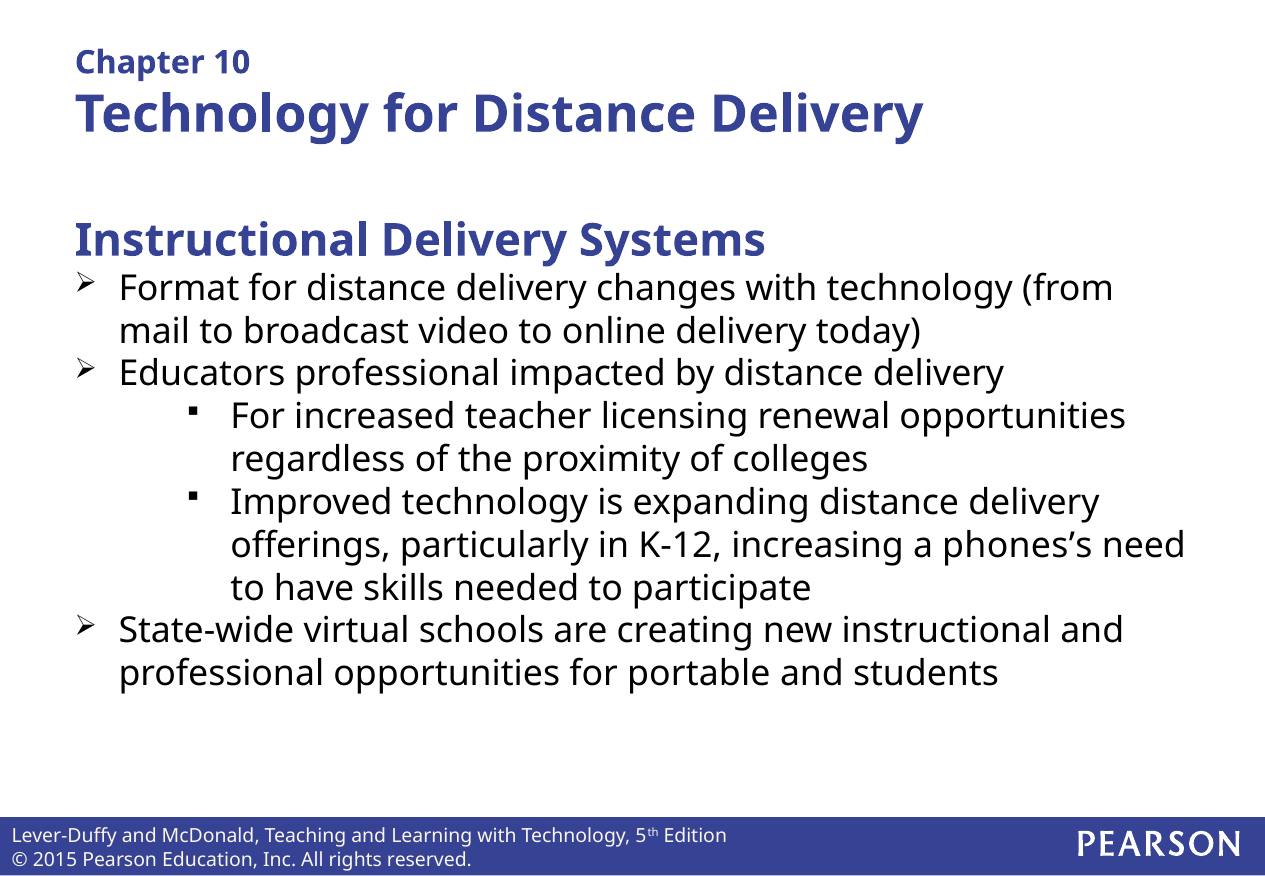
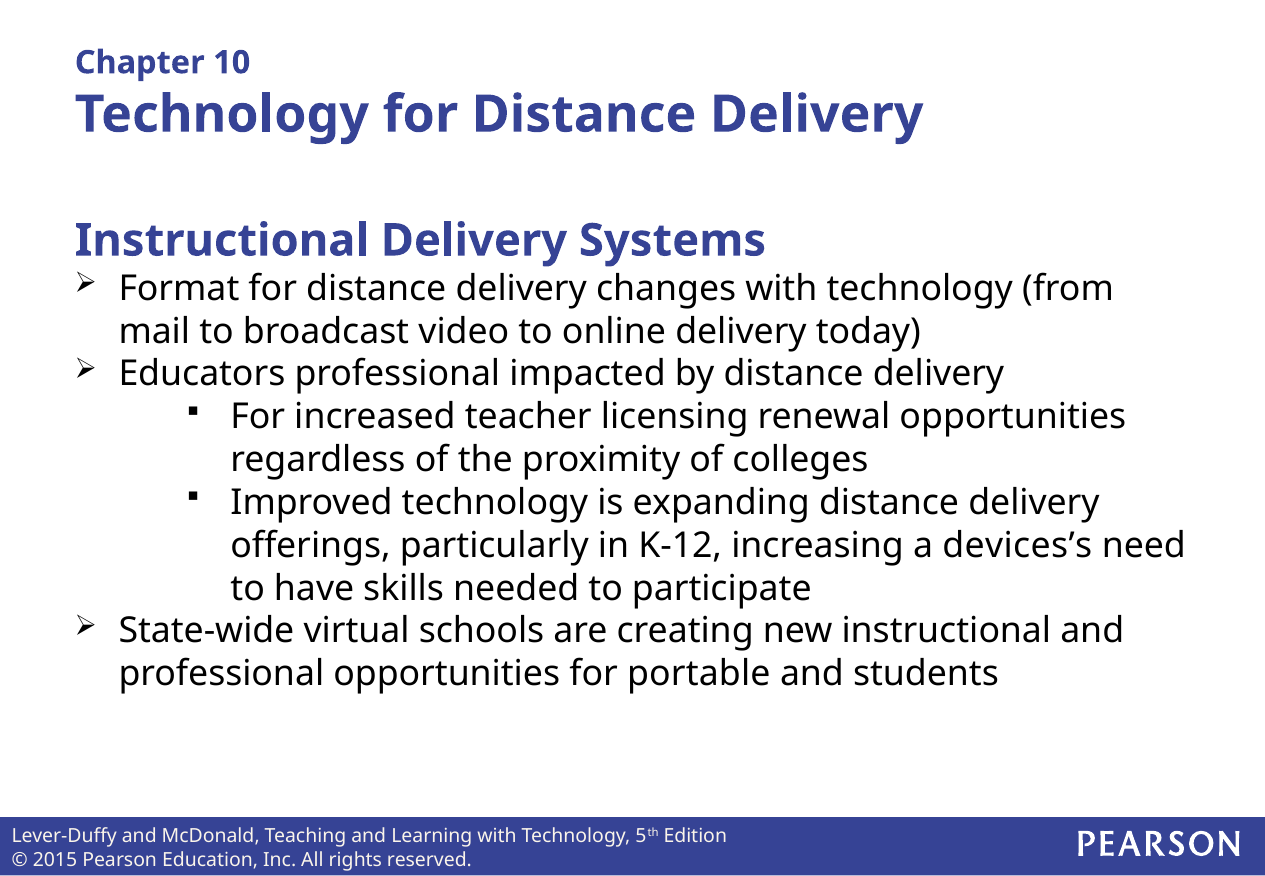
phones’s: phones’s -> devices’s (1017, 545)
